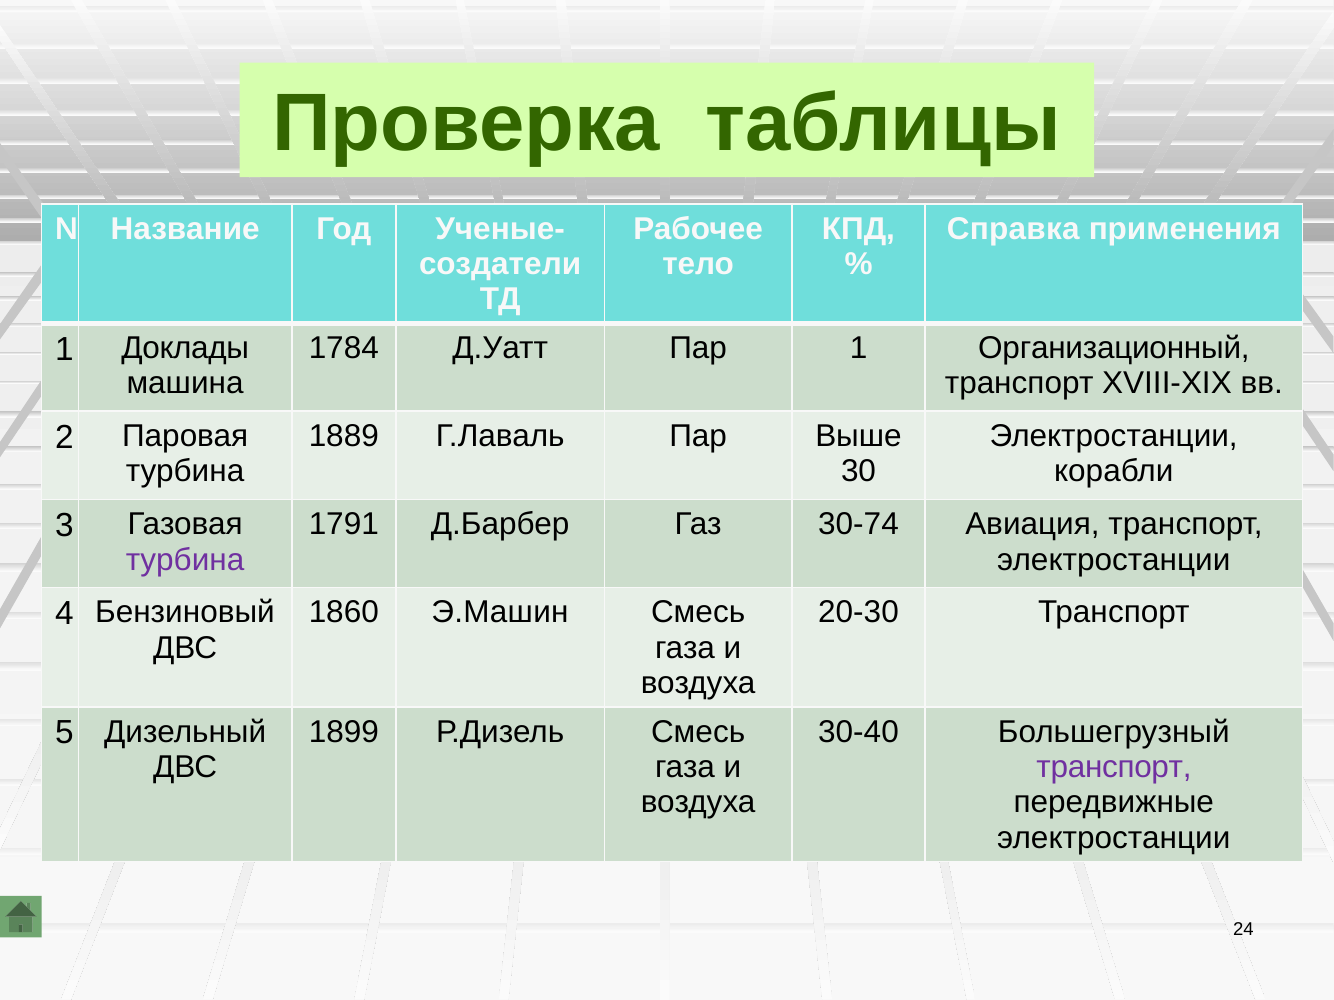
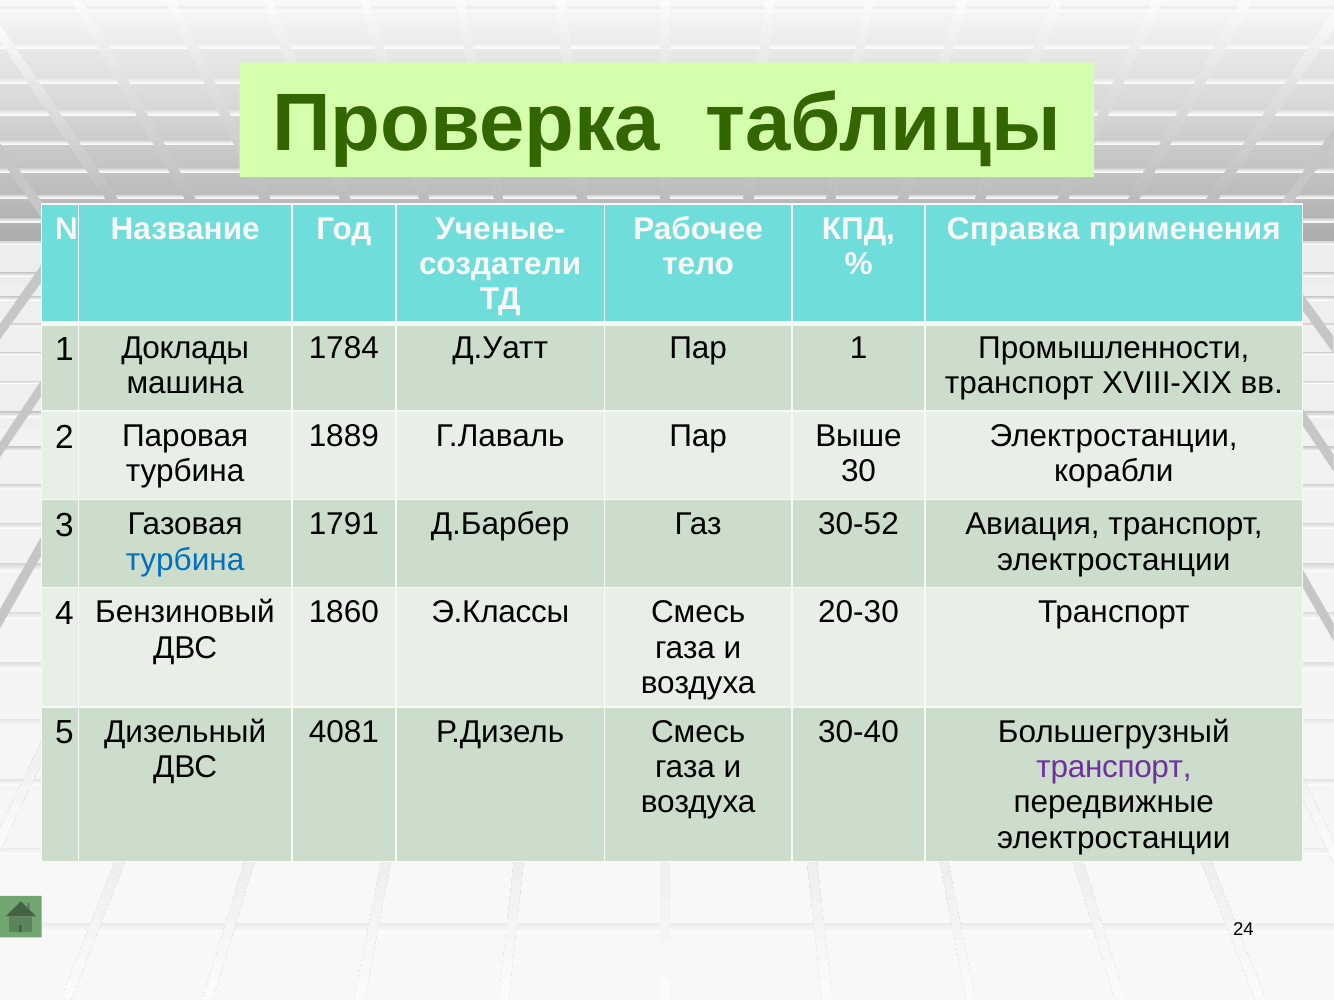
Организационный: Организационный -> Промышленности (1114, 348)
30-74: 30-74 -> 30-52 (858, 525)
турбина colour: purple -> blue (185, 560)
Э.Машин: Э.Машин -> Э.Классы (500, 613)
1899: 1899 -> 4081 (344, 732)
